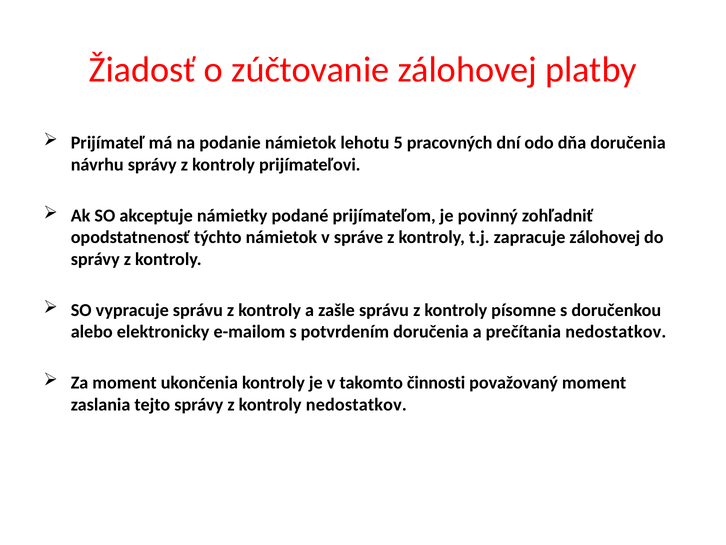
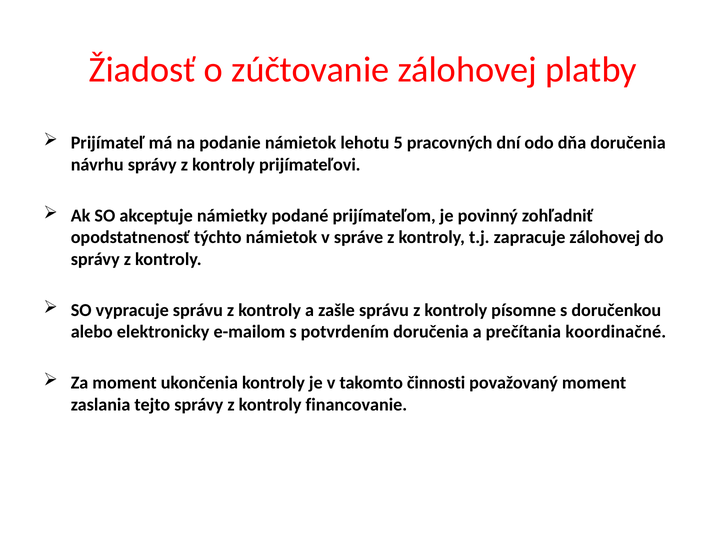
prečítania nedostatkov: nedostatkov -> koordinačné (616, 332)
kontroly nedostatkov: nedostatkov -> financovanie (356, 404)
